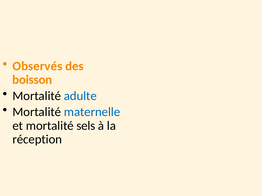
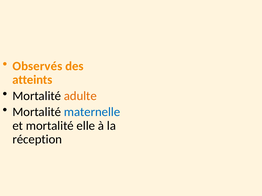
boisson: boisson -> atteints (32, 80)
adulte colour: blue -> orange (80, 96)
sels: sels -> elle (86, 126)
